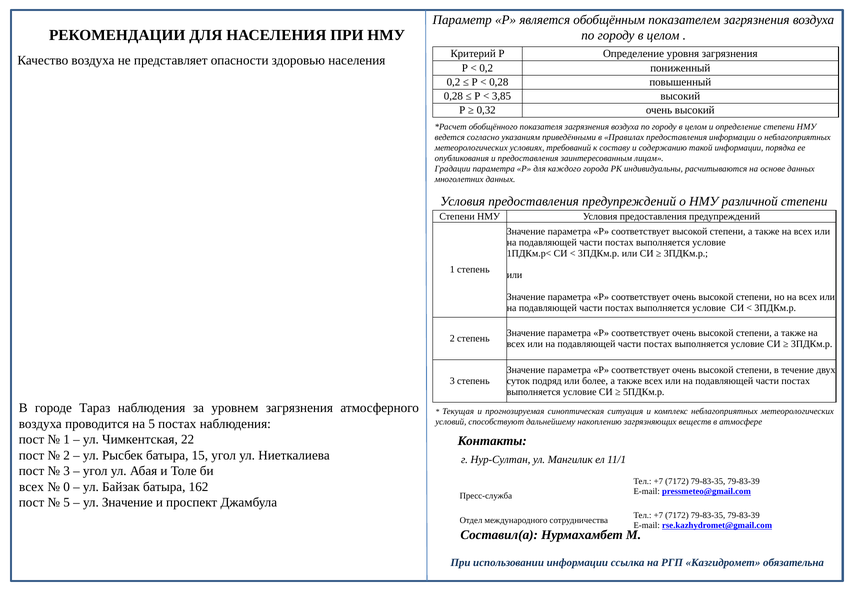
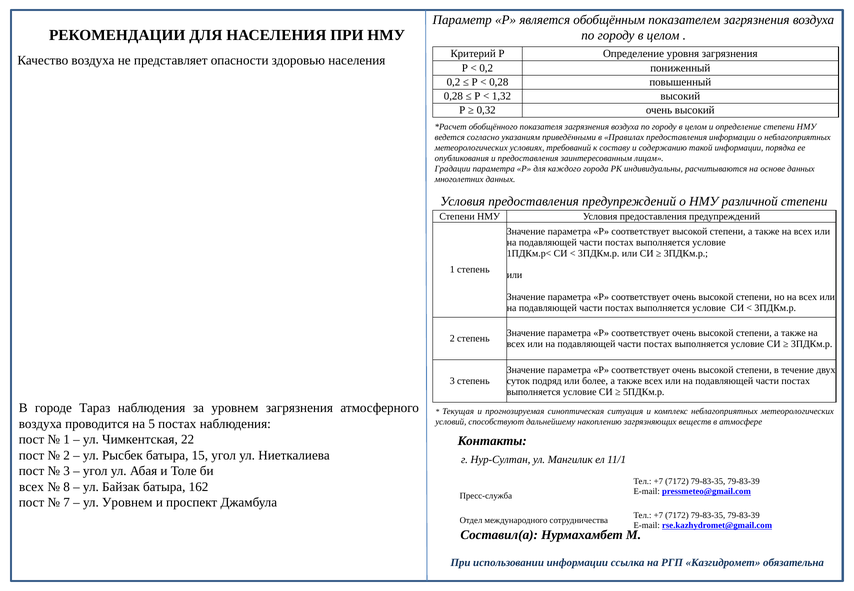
3,85: 3,85 -> 1,32 (501, 96)
0: 0 -> 8 (67, 487)
5: 5 -> 7 (67, 503)
ул Значение: Значение -> Уровнем (127, 503)
